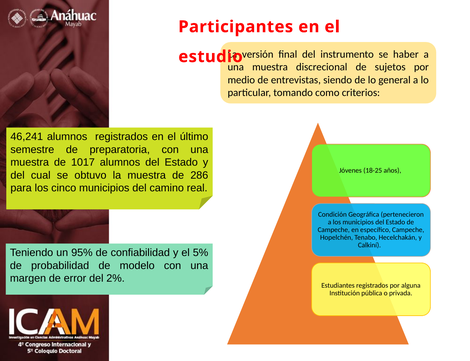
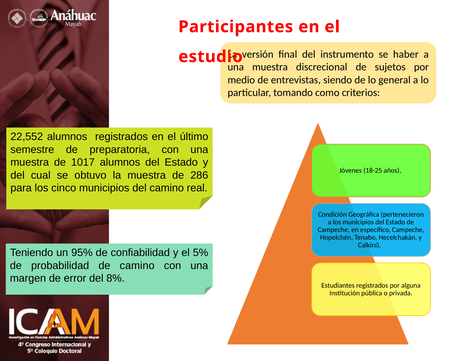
46,241: 46,241 -> 22,552 (27, 137)
de modelo: modelo -> camino (137, 265)
2%: 2% -> 8% (116, 278)
